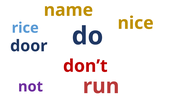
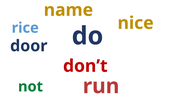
not colour: purple -> green (31, 86)
